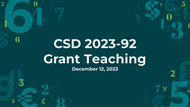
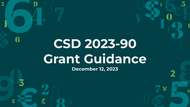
2023-92: 2023-92 -> 2023-90 (111, 44)
Teaching: Teaching -> Guidance (115, 59)
